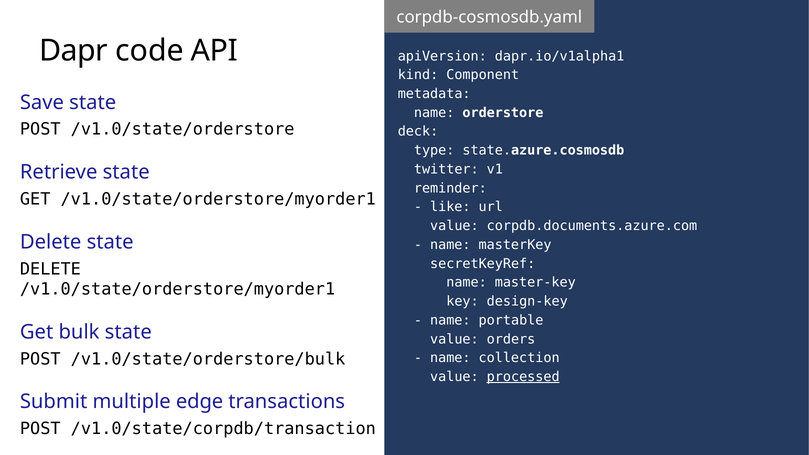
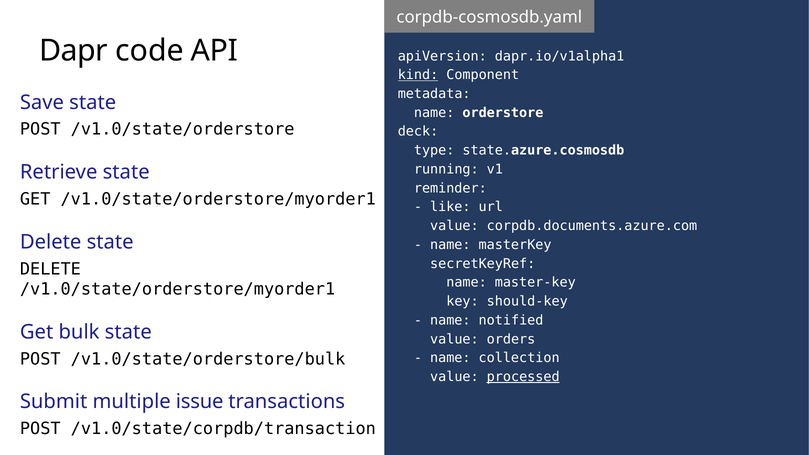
kind underline: none -> present (418, 75)
twitter: twitter -> running (446, 169)
design-key: design-key -> should-key (527, 301)
portable: portable -> notified (511, 320)
edge: edge -> issue (200, 402)
